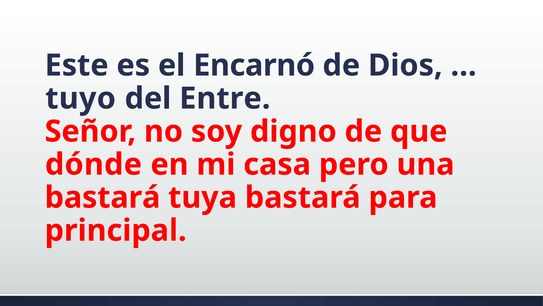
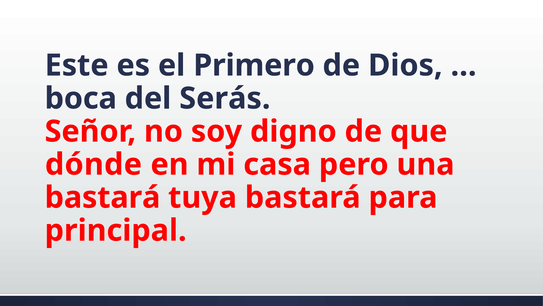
Encarnó: Encarnó -> Primero (254, 65)
tuyo: tuyo -> boca (81, 98)
Entre: Entre -> Serás (225, 98)
